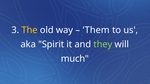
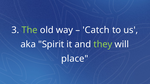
The colour: yellow -> light green (30, 30)
Them: Them -> Catch (96, 30)
much: much -> place (75, 59)
